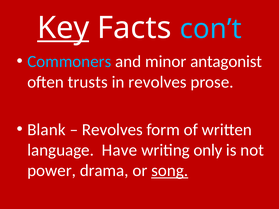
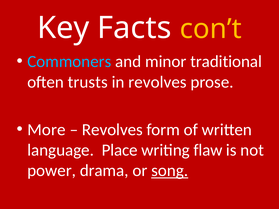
Key underline: present -> none (63, 28)
con’t colour: light blue -> yellow (211, 29)
antagonist: antagonist -> traditional (226, 62)
Blank: Blank -> More (46, 130)
Have: Have -> Place (120, 150)
only: only -> flaw (208, 150)
